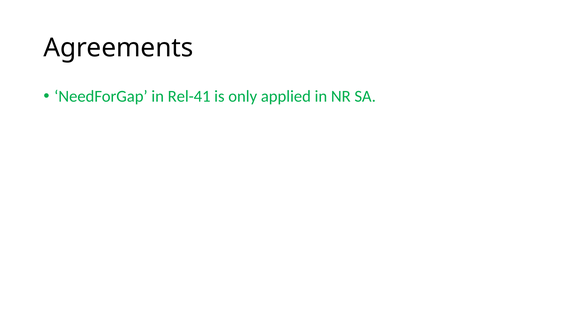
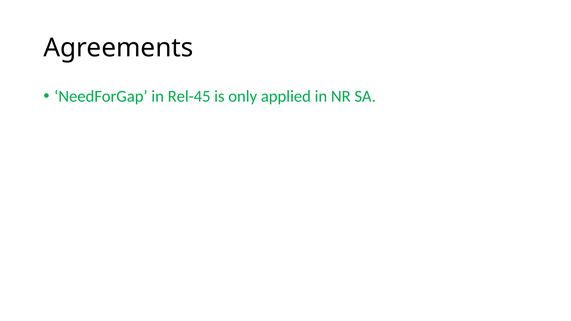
Rel-41: Rel-41 -> Rel-45 (189, 97)
